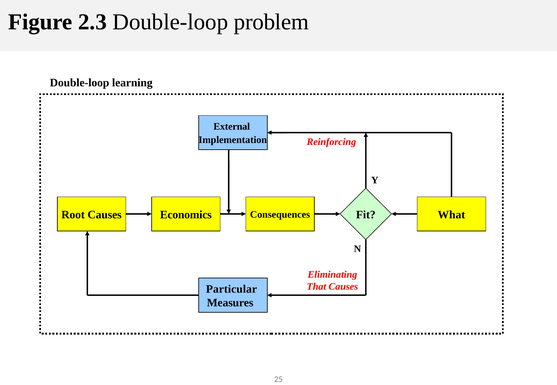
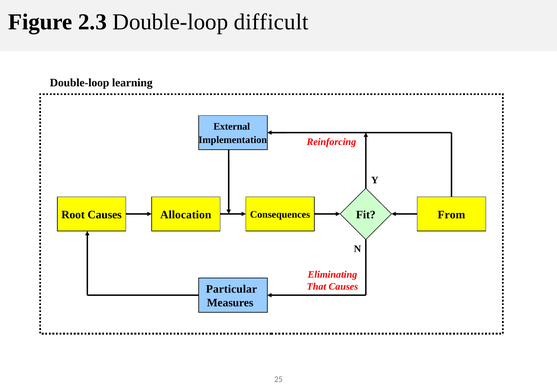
problem: problem -> difficult (271, 22)
Economics: Economics -> Allocation (186, 215)
What: What -> From (451, 215)
